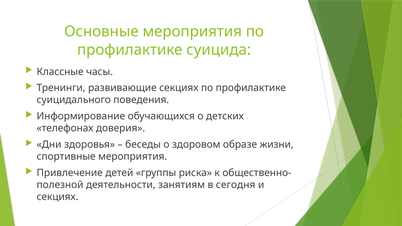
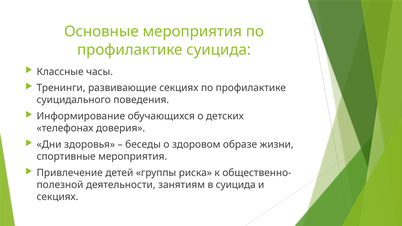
в сегодня: сегодня -> суицида (236, 185)
